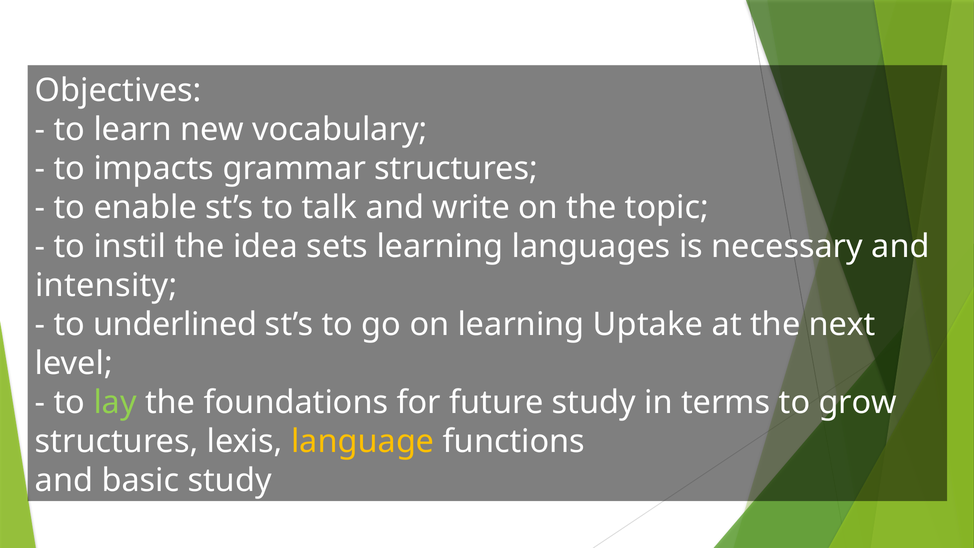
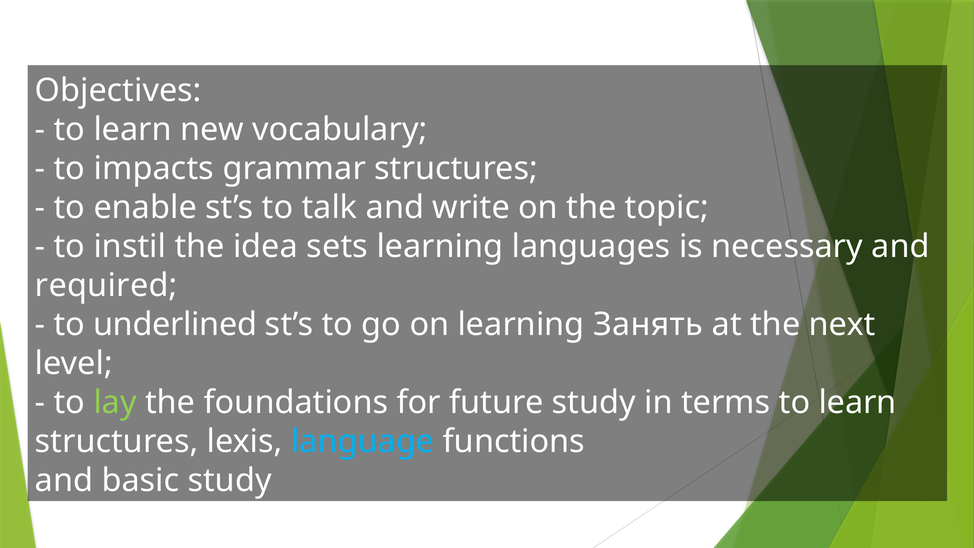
intensity: intensity -> required (106, 285)
Uptake: Uptake -> Занять (648, 324)
terms to grow: grow -> learn (858, 402)
language colour: yellow -> light blue (363, 441)
